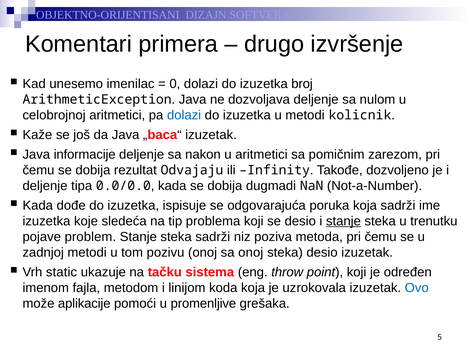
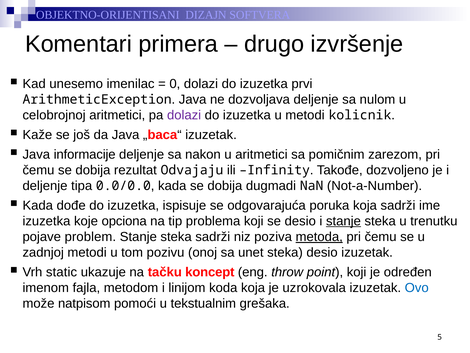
broj: broj -> prvi (302, 84)
dolazi colour: blue -> purple (184, 115)
sledeća: sledeća -> opciona (124, 221)
metoda underline: none -> present (319, 236)
sa onoj: onoj -> unet (251, 252)
sistema: sistema -> koncept (210, 272)
aplikacije: aplikacije -> natpisom (84, 303)
promenljive: promenljive -> tekstualnim (203, 303)
